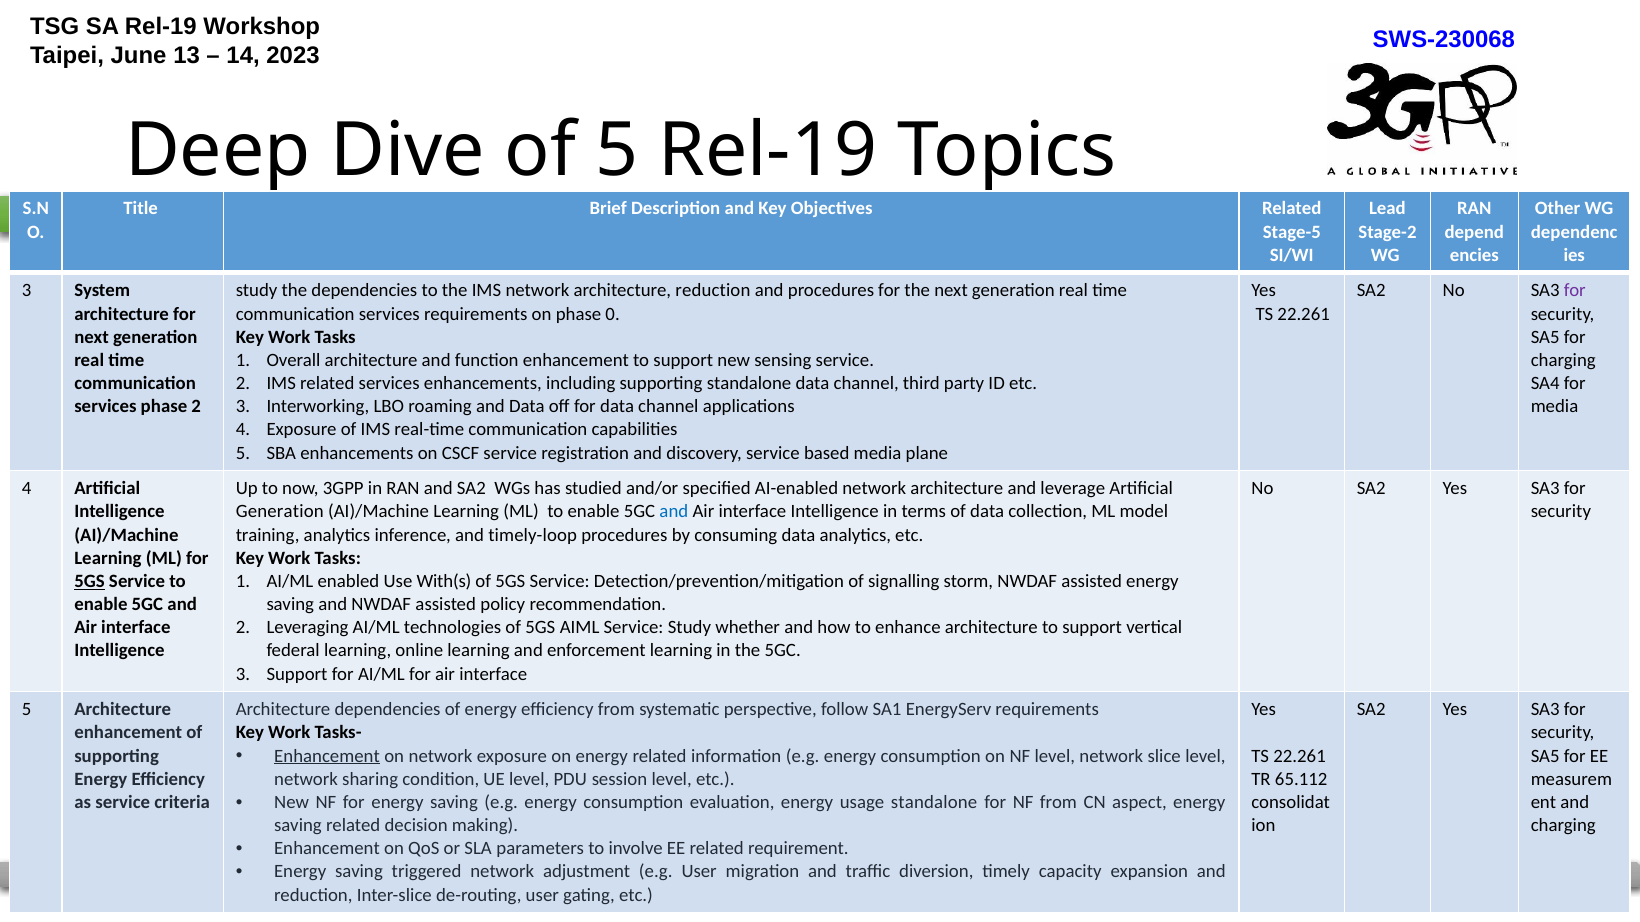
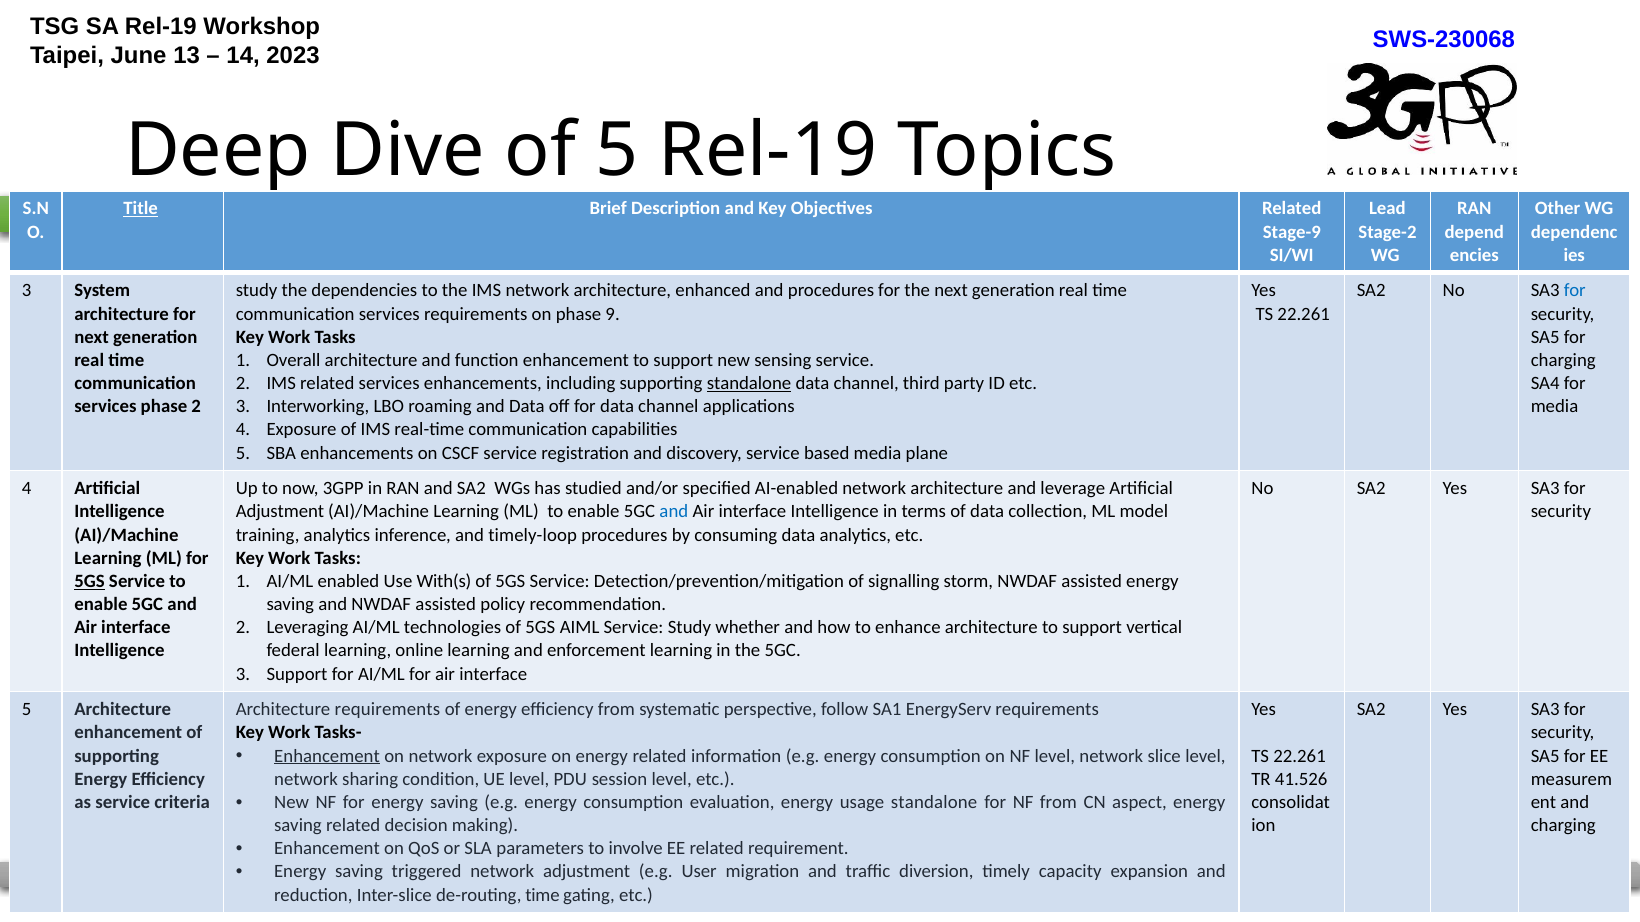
Title underline: none -> present (141, 209)
Stage-5: Stage-5 -> Stage-9 (1292, 232)
architecture reduction: reduction -> enhanced (713, 291)
for colour: purple -> blue (1575, 291)
0: 0 -> 9 (613, 314)
standalone underline: none -> present (749, 384)
Generation: Generation -> Adjustment (280, 512)
Architecture dependencies: dependencies -> requirements (387, 710)
65.112: 65.112 -> 41.526 (1301, 779)
de-routing user: user -> time (542, 895)
